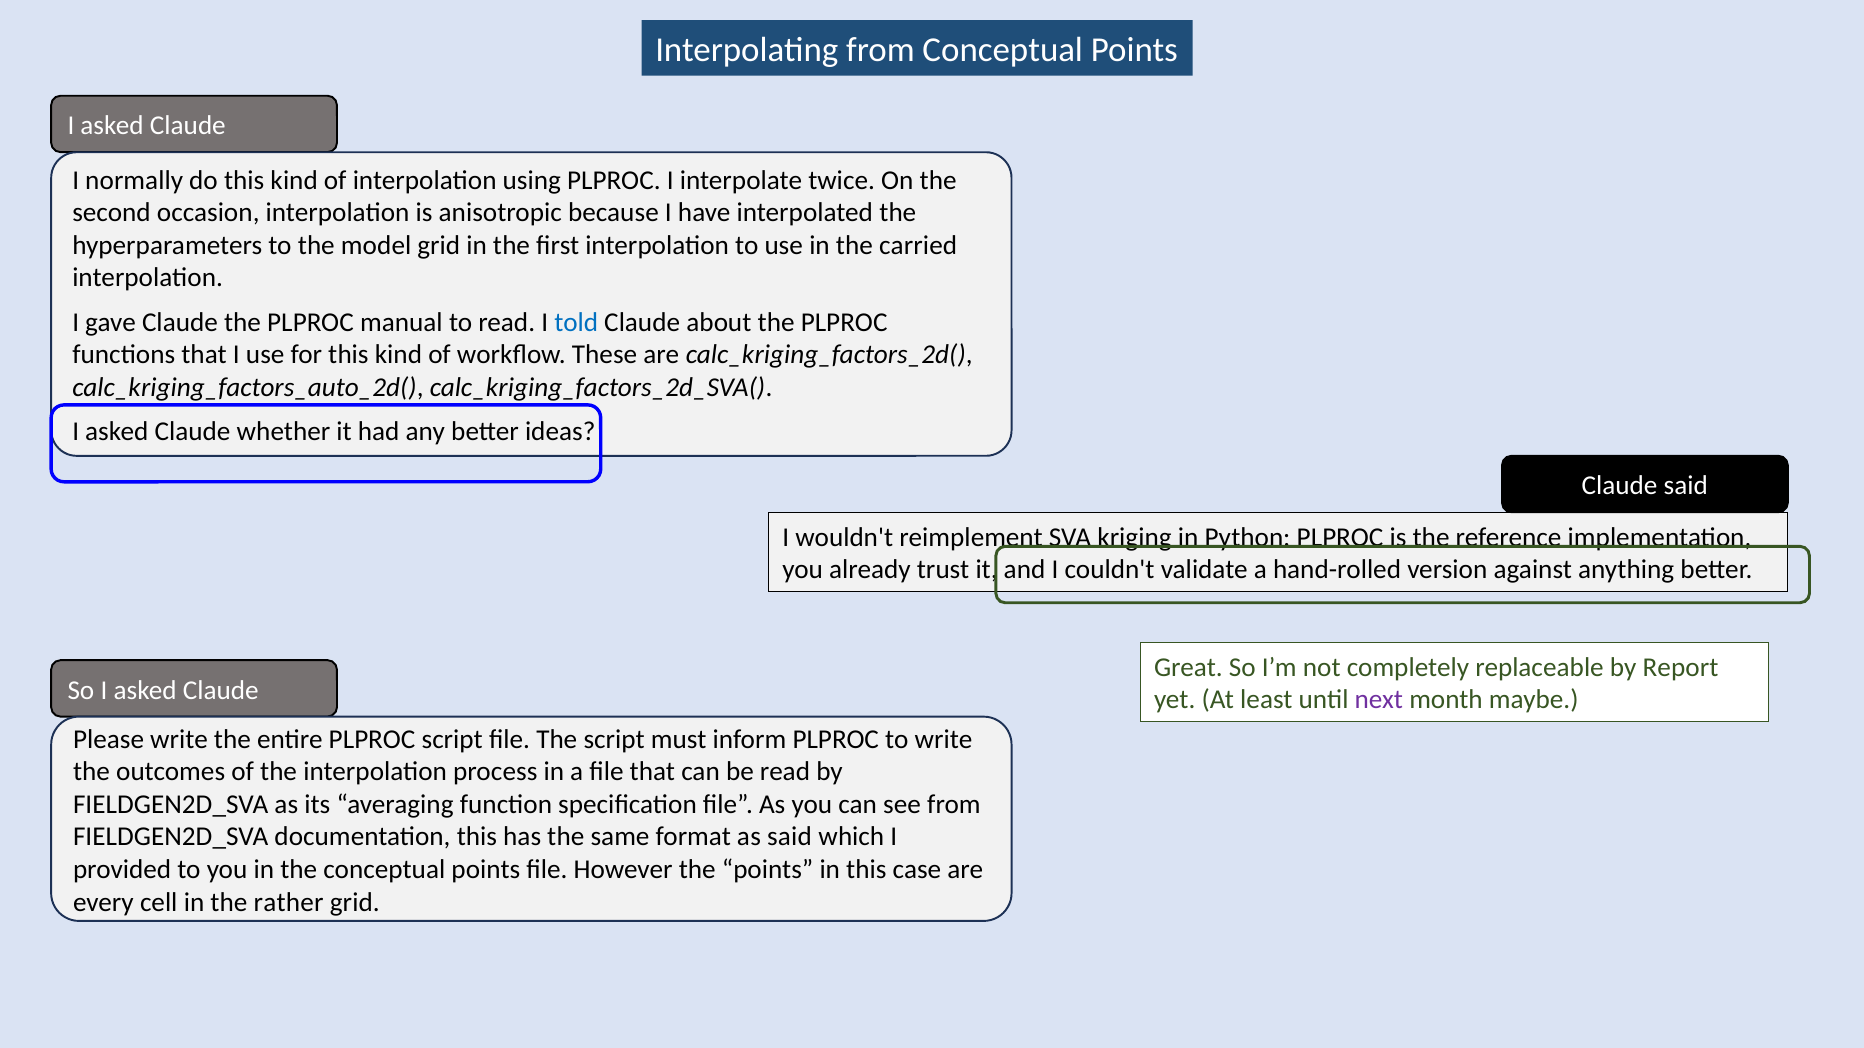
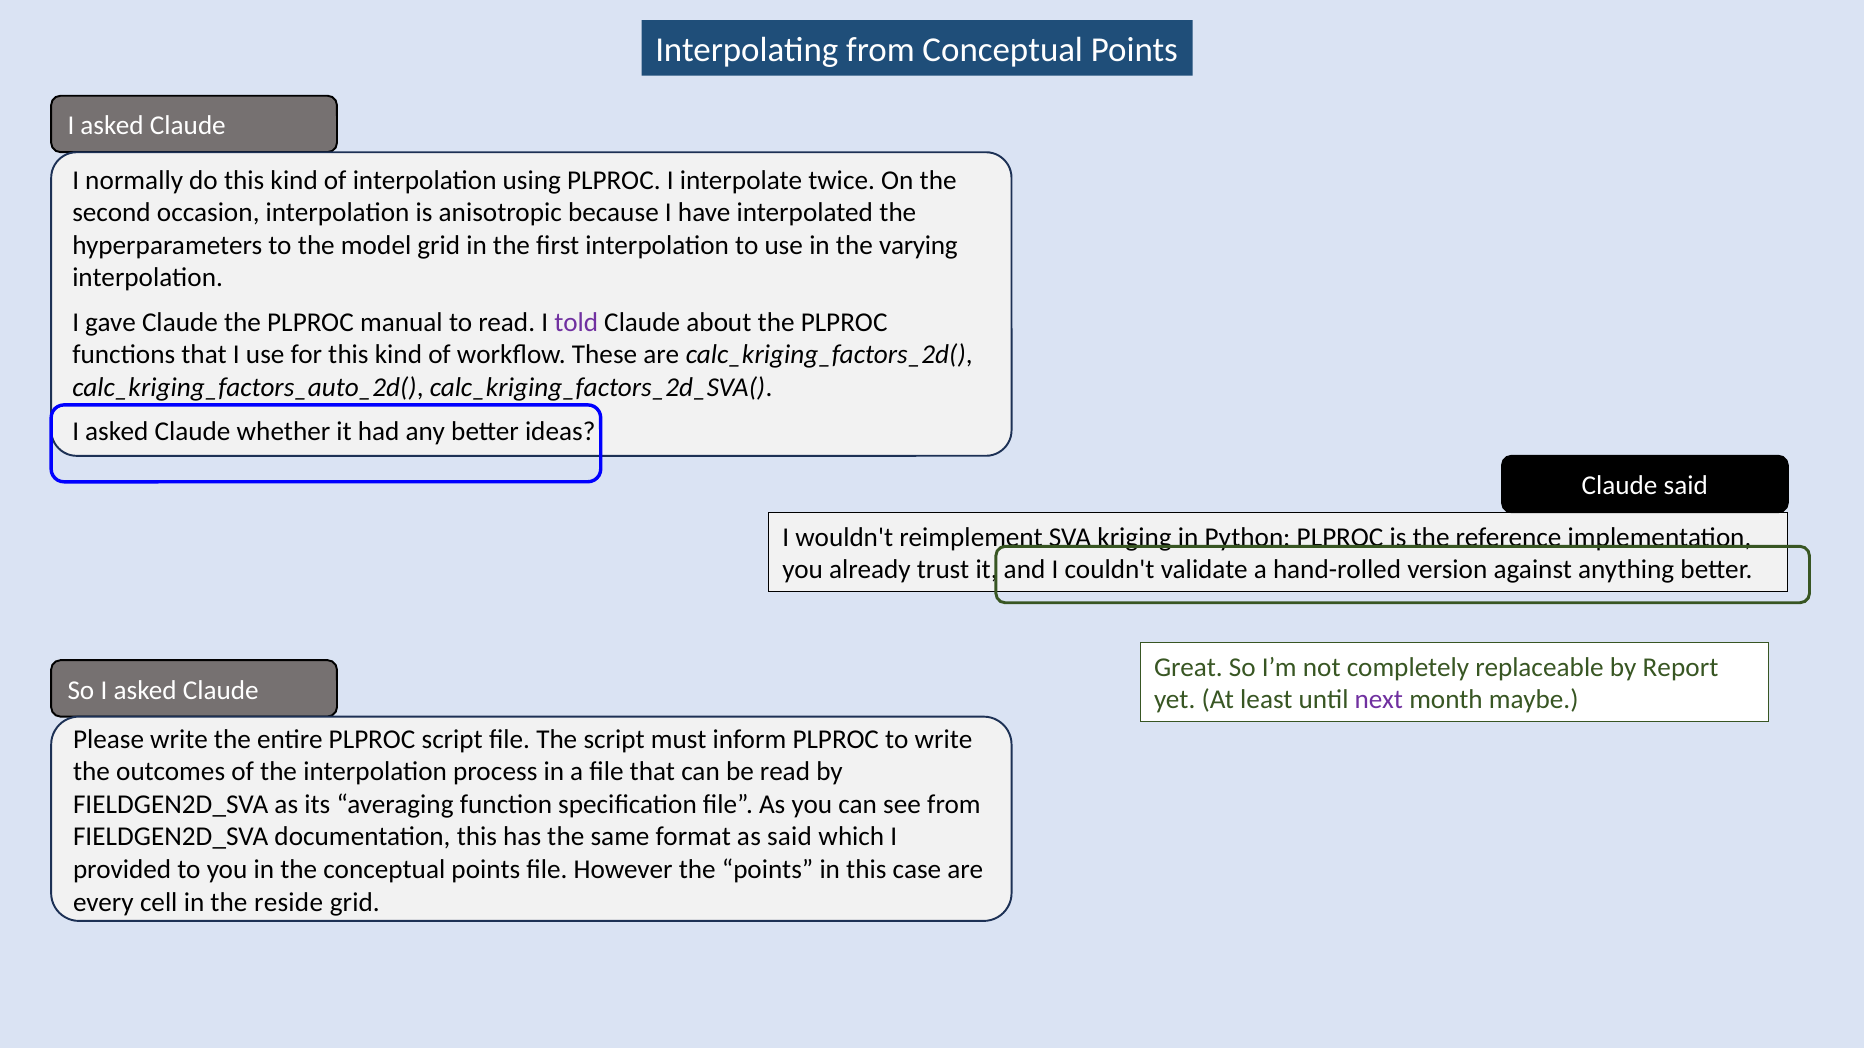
carried: carried -> varying (918, 245)
told colour: blue -> purple (576, 322)
rather: rather -> reside (289, 903)
